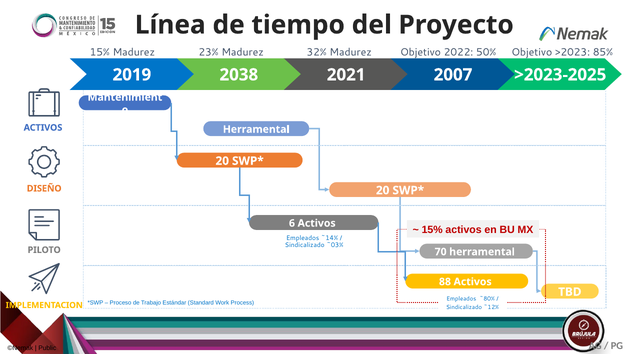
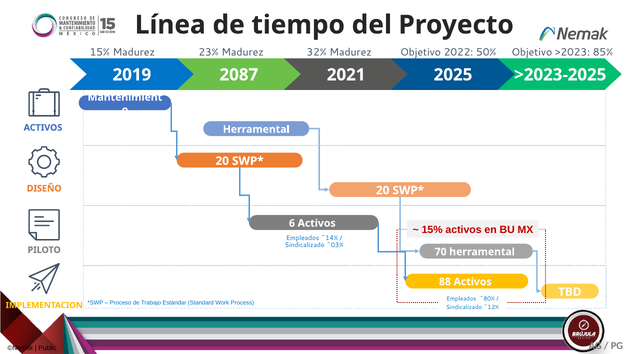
2038: 2038 -> 2087 (239, 75)
2007: 2007 -> 2025 (453, 75)
